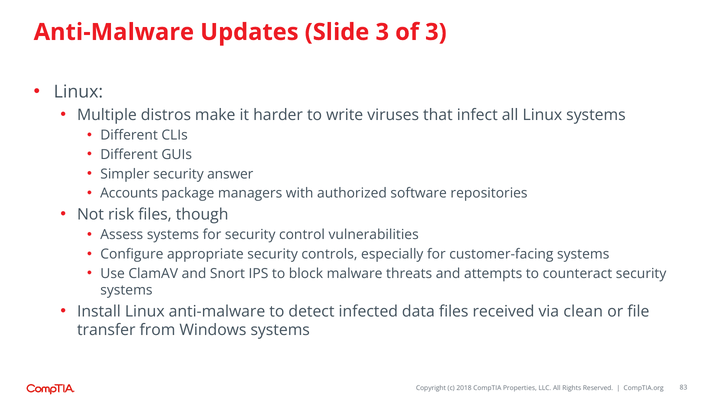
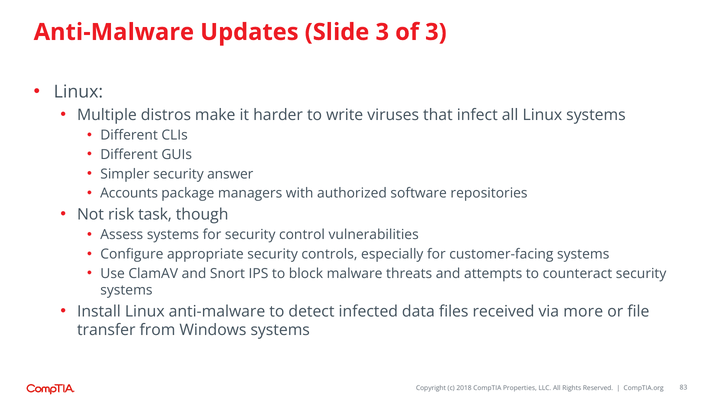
risk files: files -> task (155, 214)
clean: clean -> more (583, 311)
